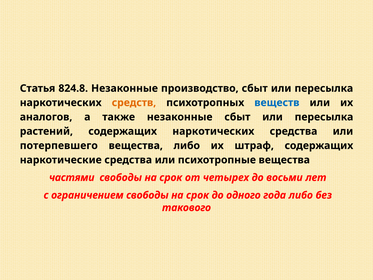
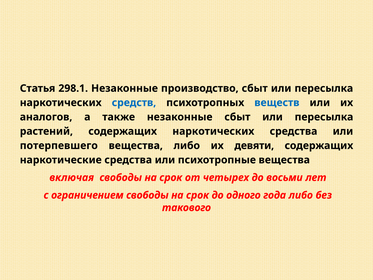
824.8: 824.8 -> 298.1 (73, 88)
средств colour: orange -> blue (134, 103)
штраф: штраф -> девяти (254, 145)
частями: частями -> включая (72, 177)
